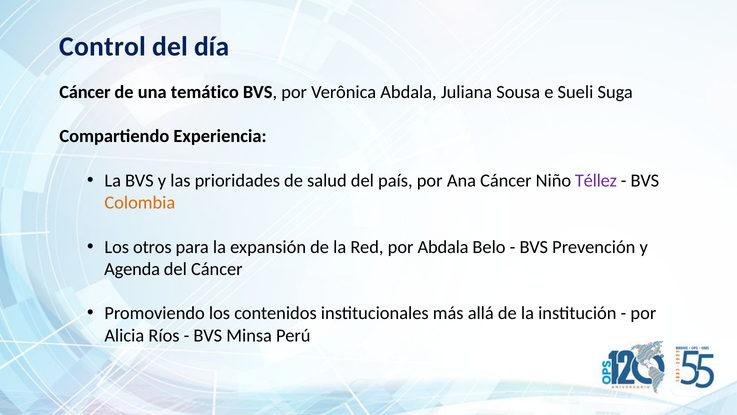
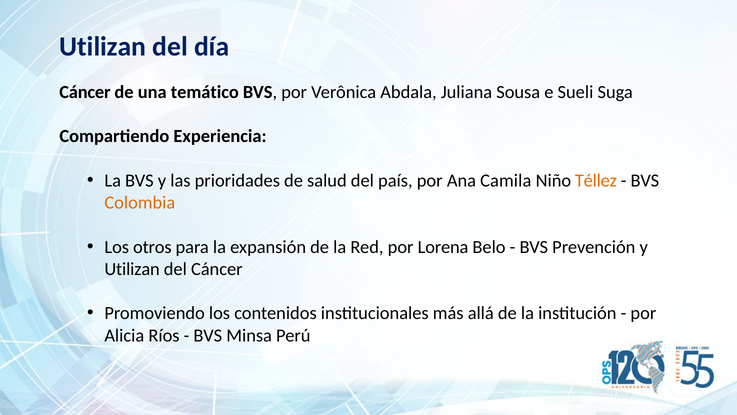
Control: Control -> Utilizan (103, 47)
Ana Cáncer: Cáncer -> Camila (506, 180)
Téllez colour: purple -> orange (596, 180)
por Abdala: Abdala -> Lorena (443, 247)
Agenda: Agenda -> Utilizan (132, 269)
